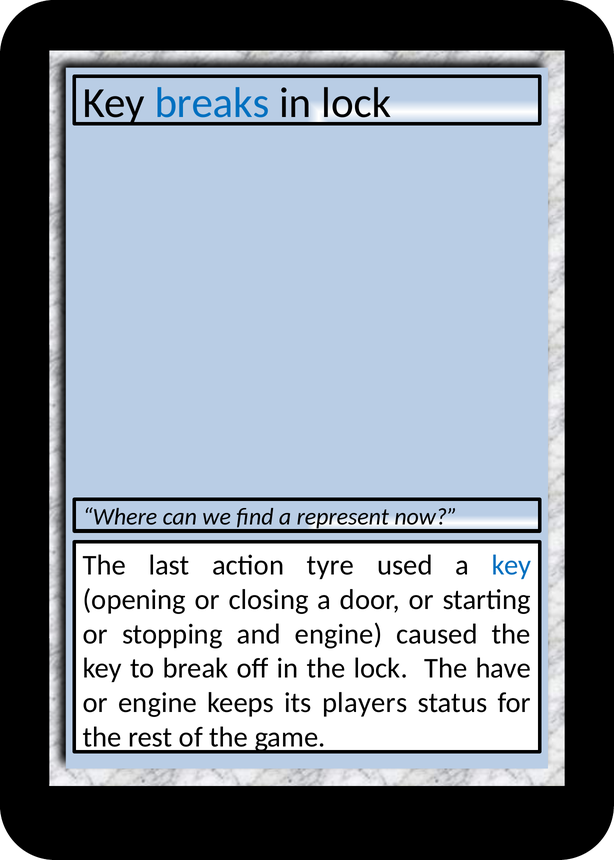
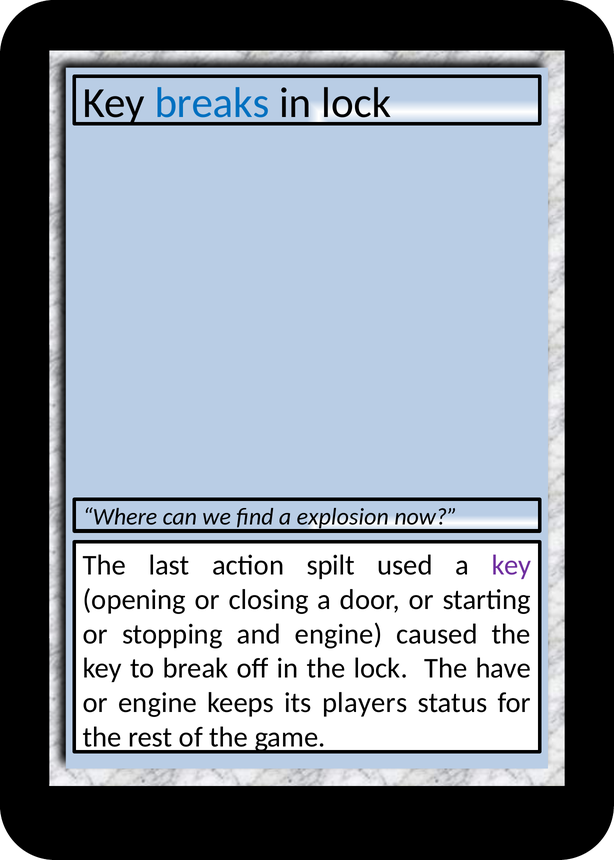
represent: represent -> explosion (343, 517)
tyre: tyre -> spilt (331, 565)
key colour: blue -> purple (511, 565)
